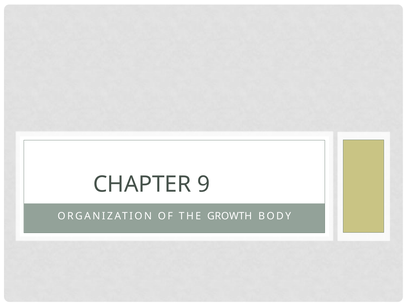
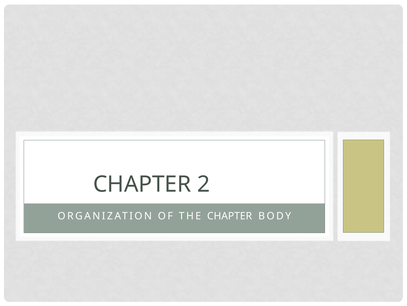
9: 9 -> 2 (204, 184)
THE GROWTH: GROWTH -> CHAPTER (230, 216)
